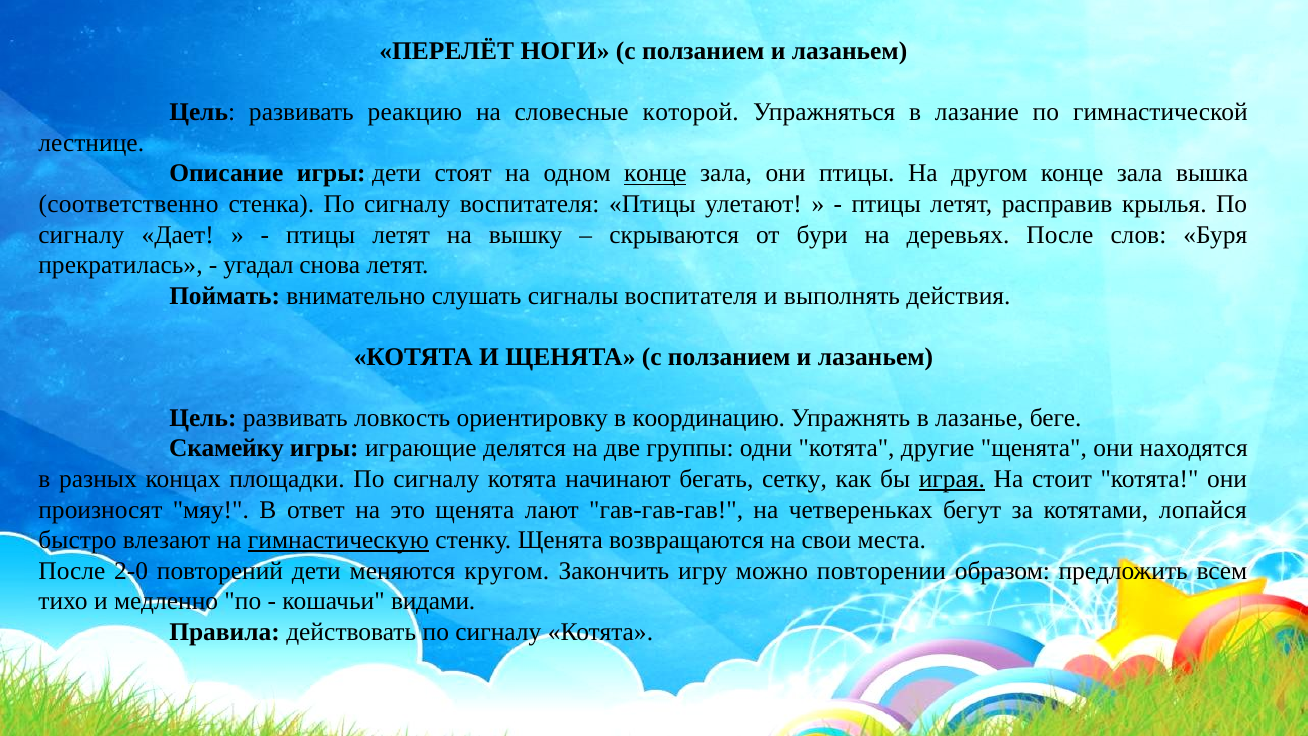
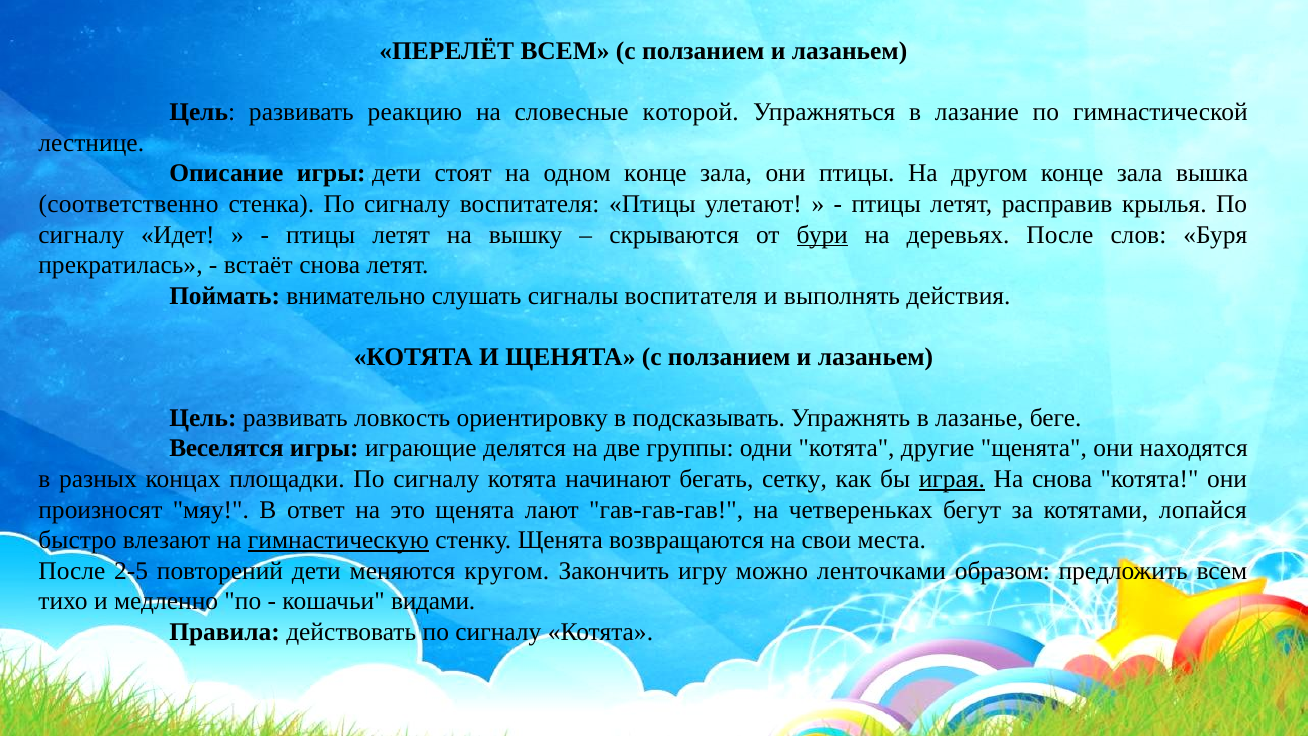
ПЕРЕЛЁТ НОГИ: НОГИ -> ВСЕМ (565, 51)
конце underline: present -> none (655, 174)
Дает: Дает -> Идет (178, 235)
бури underline: none -> present (822, 235)
угадал: угадал -> встаёт (258, 265)
координацию: координацию -> подсказывать (709, 418)
Скамейку: Скамейку -> Веселятся (226, 448)
На стоит: стоит -> снова (1062, 479)
2-0: 2-0 -> 2-5 (131, 571)
повторении: повторении -> ленточками (881, 571)
